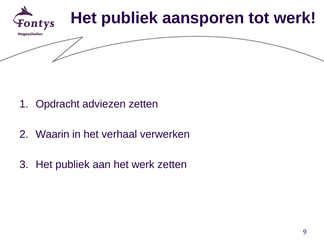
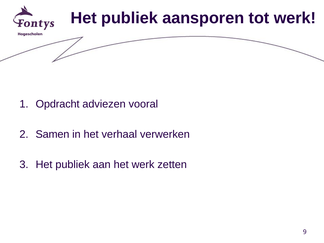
adviezen zetten: zetten -> vooral (143, 104)
Waarin: Waarin -> Samen (52, 134)
